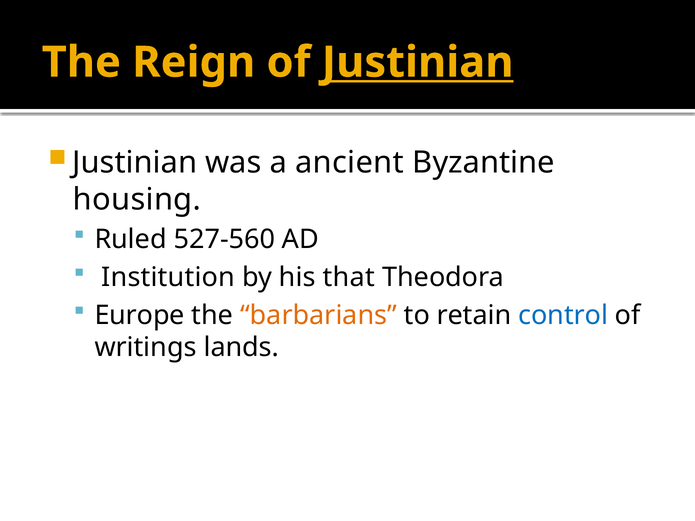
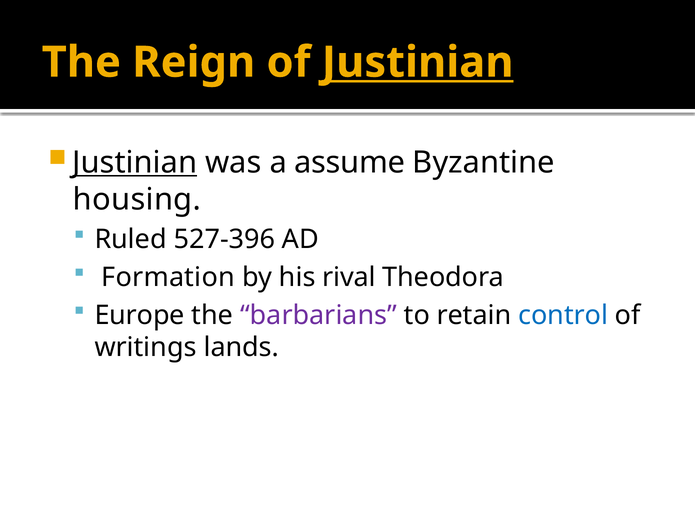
Justinian underline: none -> present (135, 163)
ancient: ancient -> assume (350, 163)
527-560: 527-560 -> 527-396 (224, 240)
Institution: Institution -> Formation (168, 277)
that: that -> rival (349, 277)
barbarians colour: orange -> purple (319, 315)
